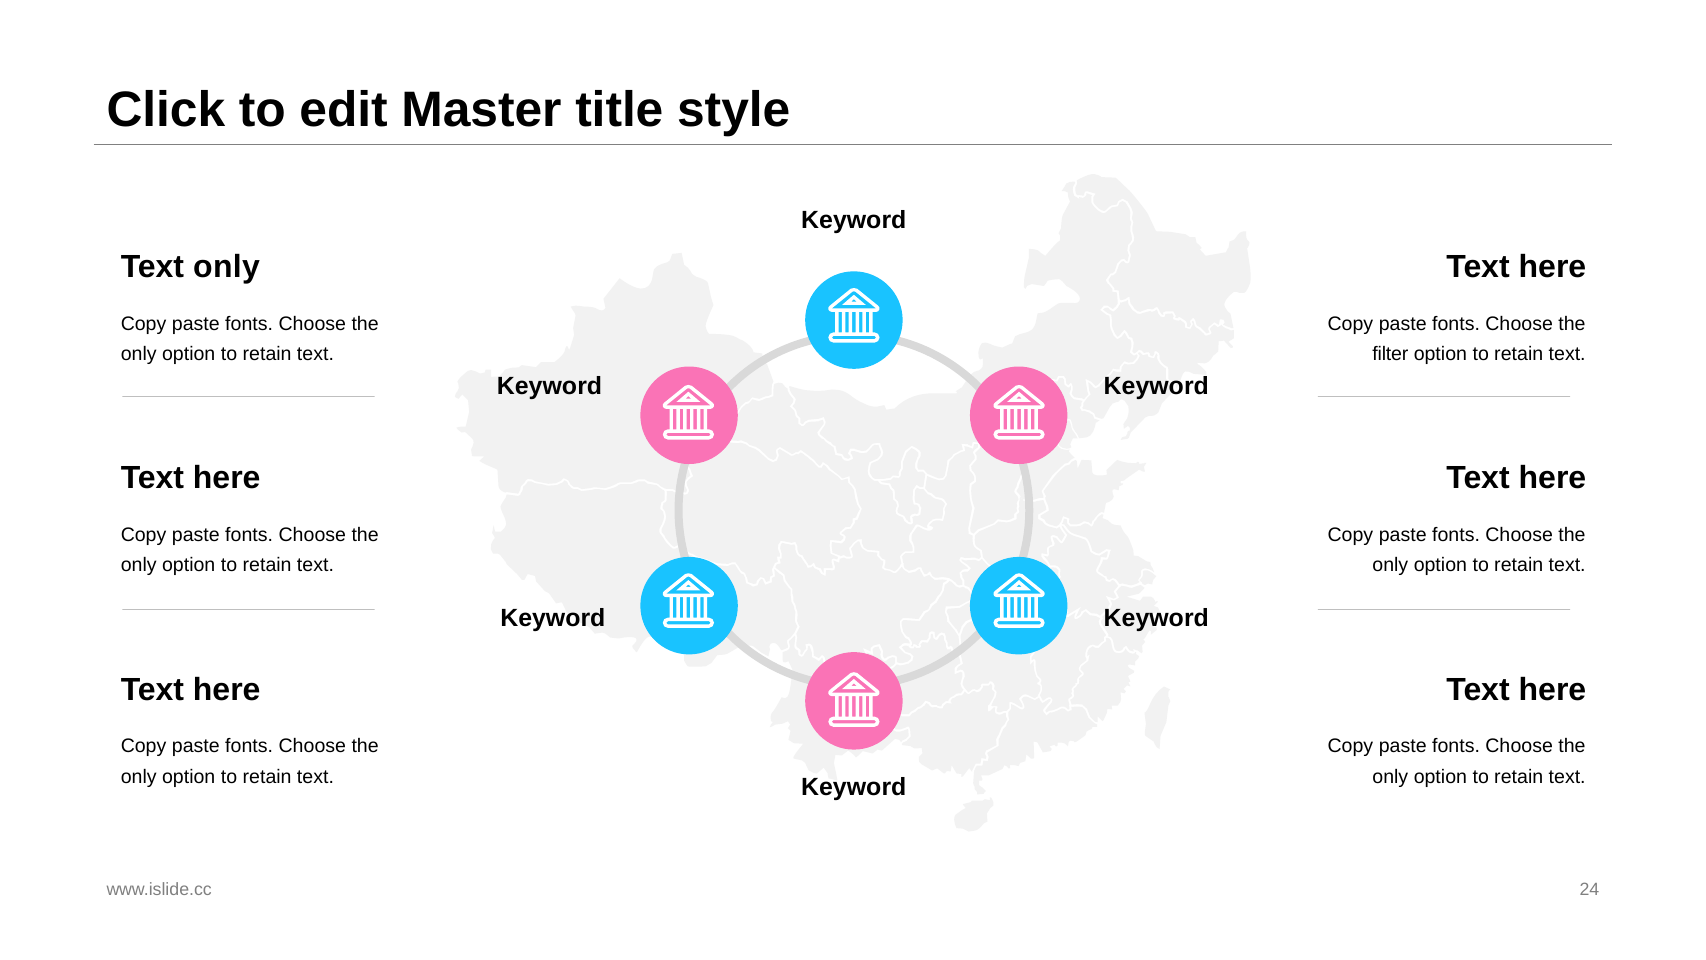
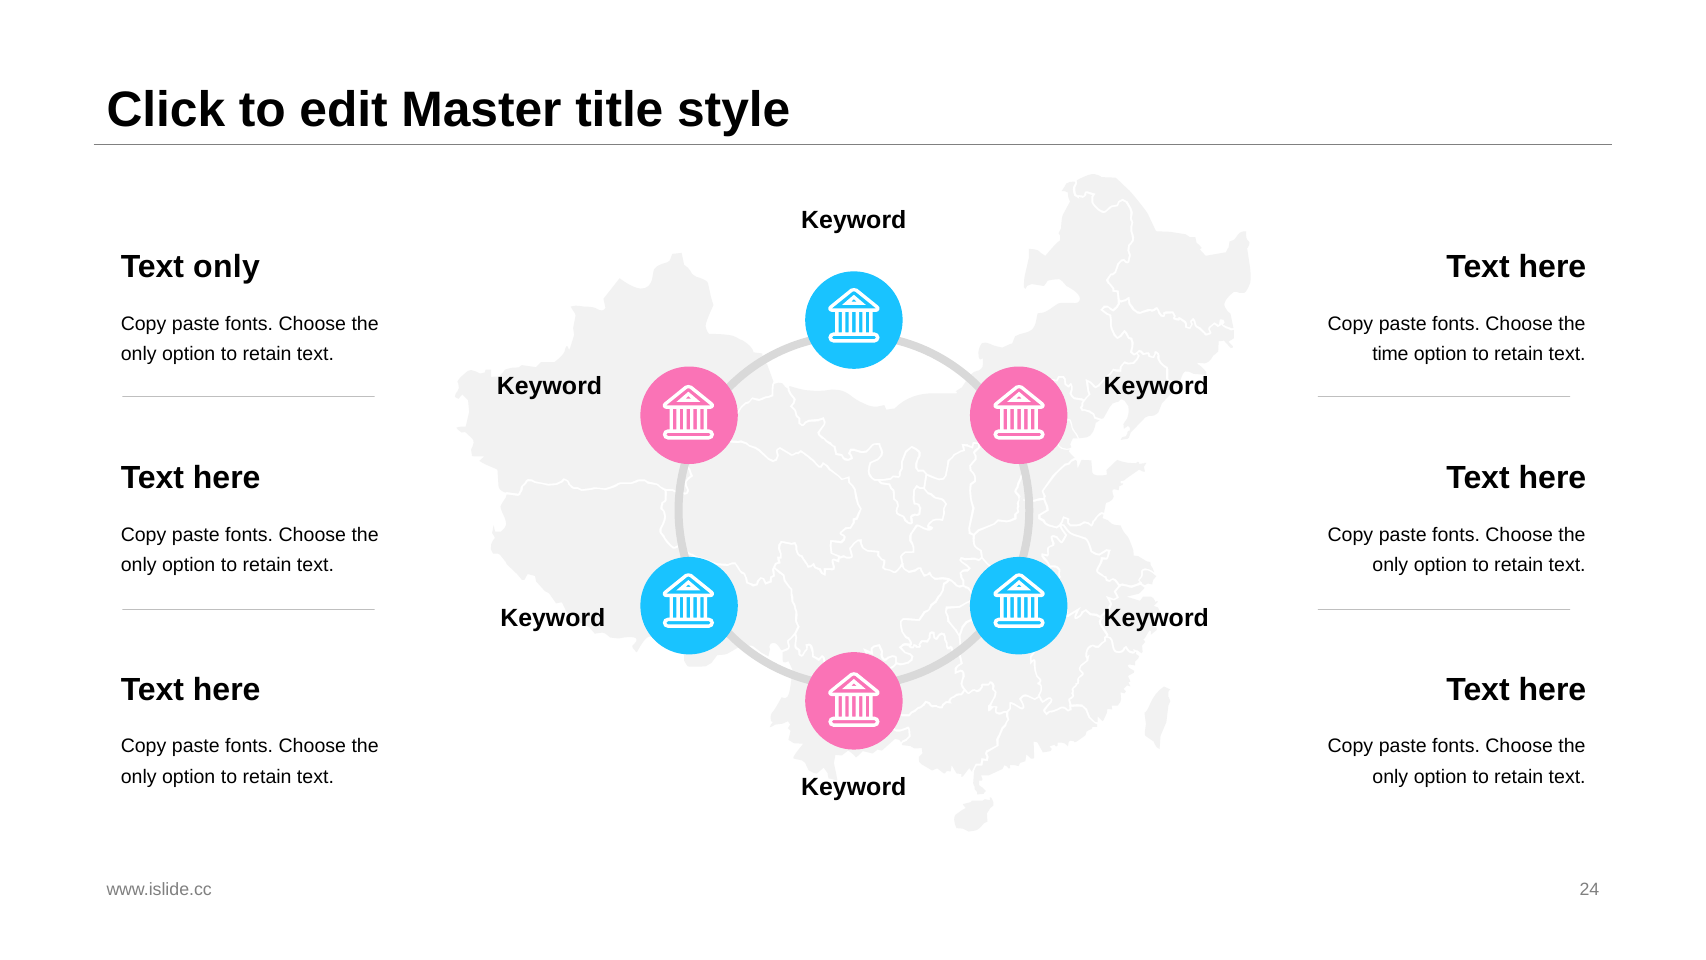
filter: filter -> time (1390, 354)
